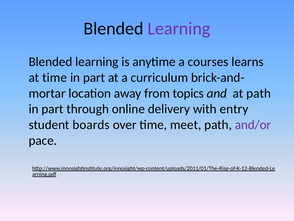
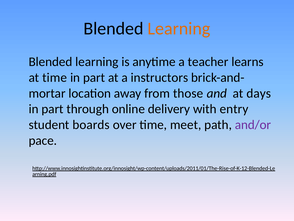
Learning colour: purple -> orange (179, 28)
courses: courses -> teacher (208, 62)
curriculum: curriculum -> instructors (159, 77)
topics: topics -> those (188, 93)
at path: path -> days (259, 93)
